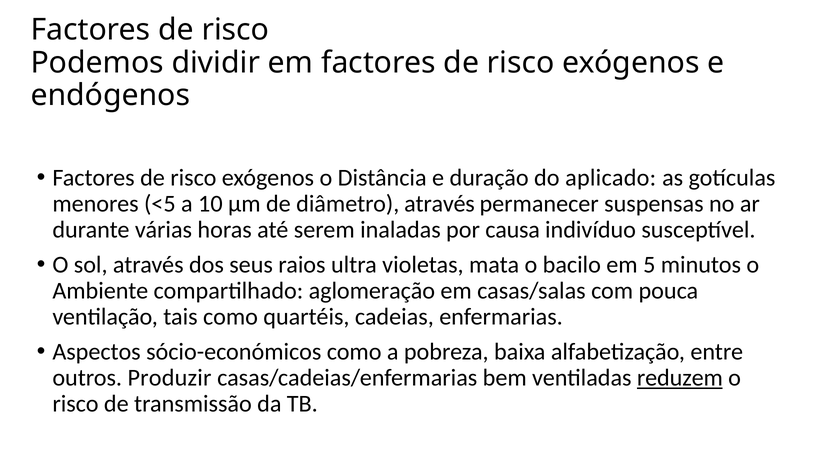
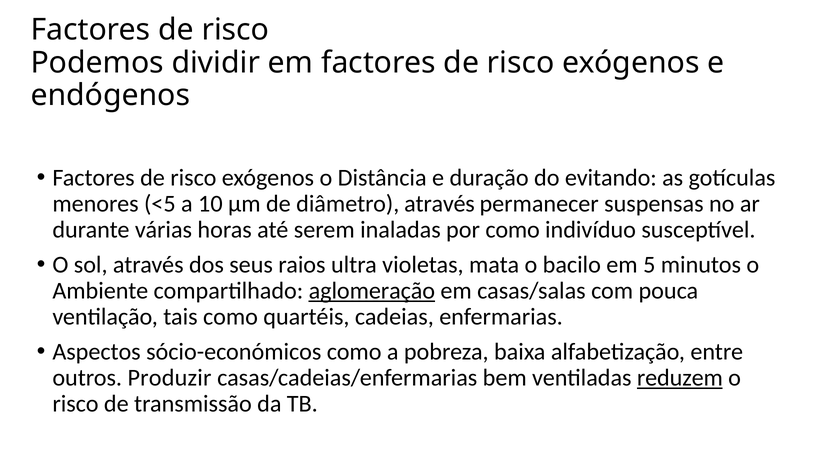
aplicado: aplicado -> evitando (611, 178)
por causa: causa -> como (513, 230)
aglomeração underline: none -> present (372, 291)
